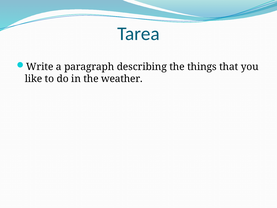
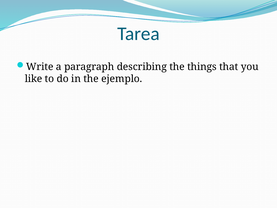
weather: weather -> ejemplo (122, 79)
